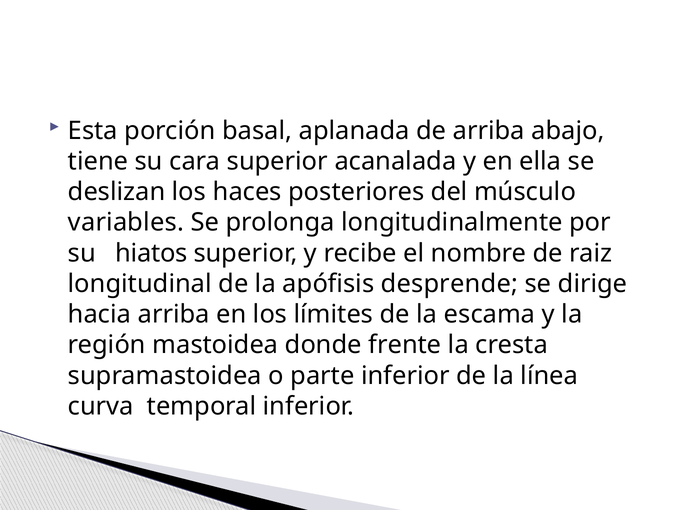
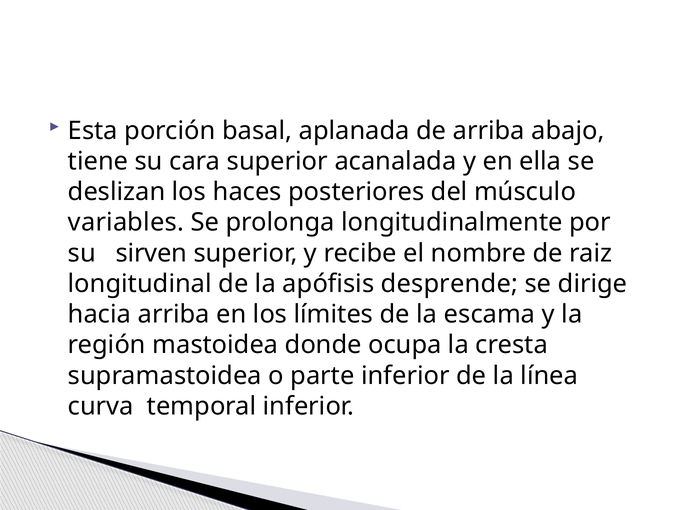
hiatos: hiatos -> sirven (151, 253)
frente: frente -> ocupa (405, 345)
